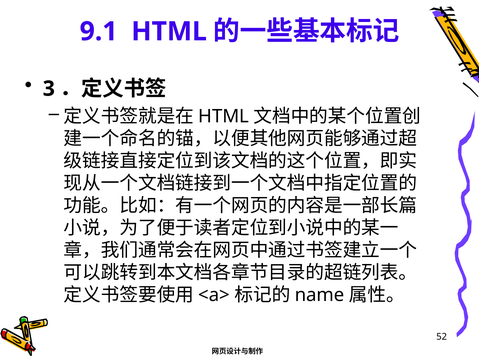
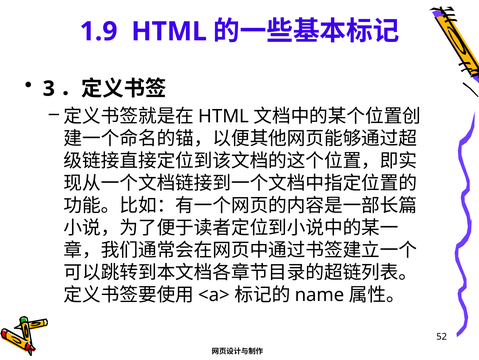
9.1: 9.1 -> 1.9 (99, 31)
